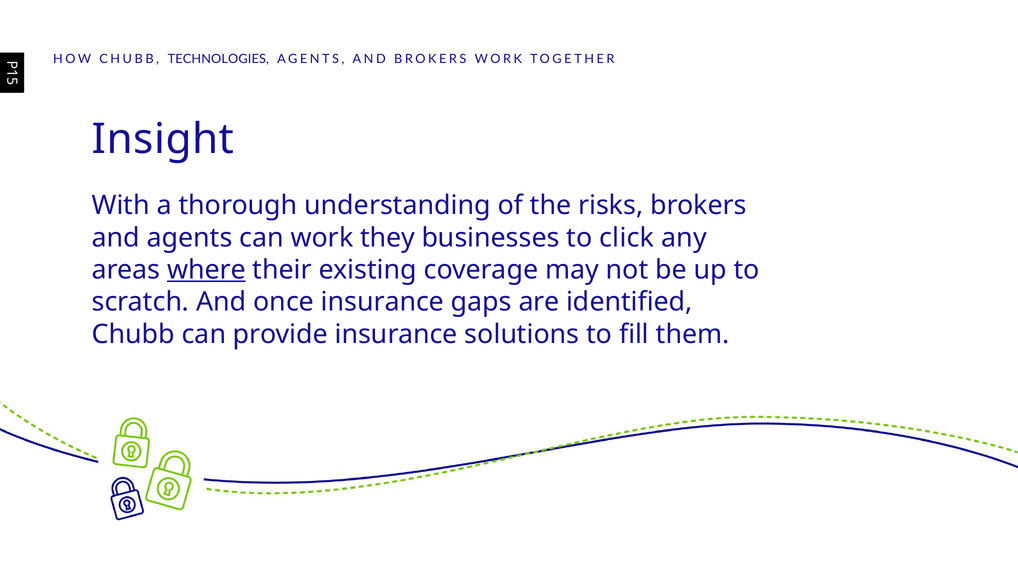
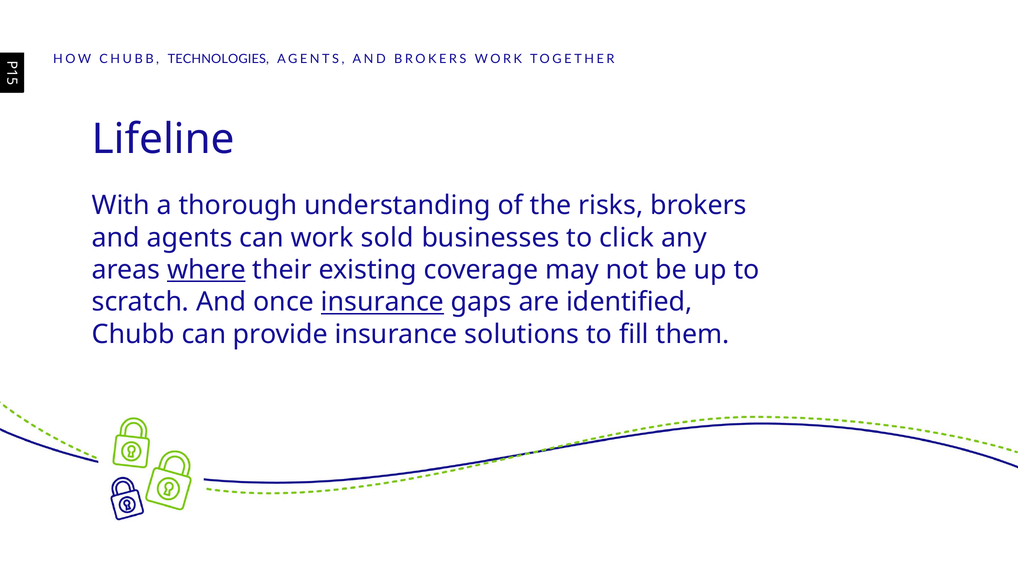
Insight: Insight -> Lifeline (163, 140)
they: they -> sold (387, 238)
insurance underline: none -> present (382, 302)
